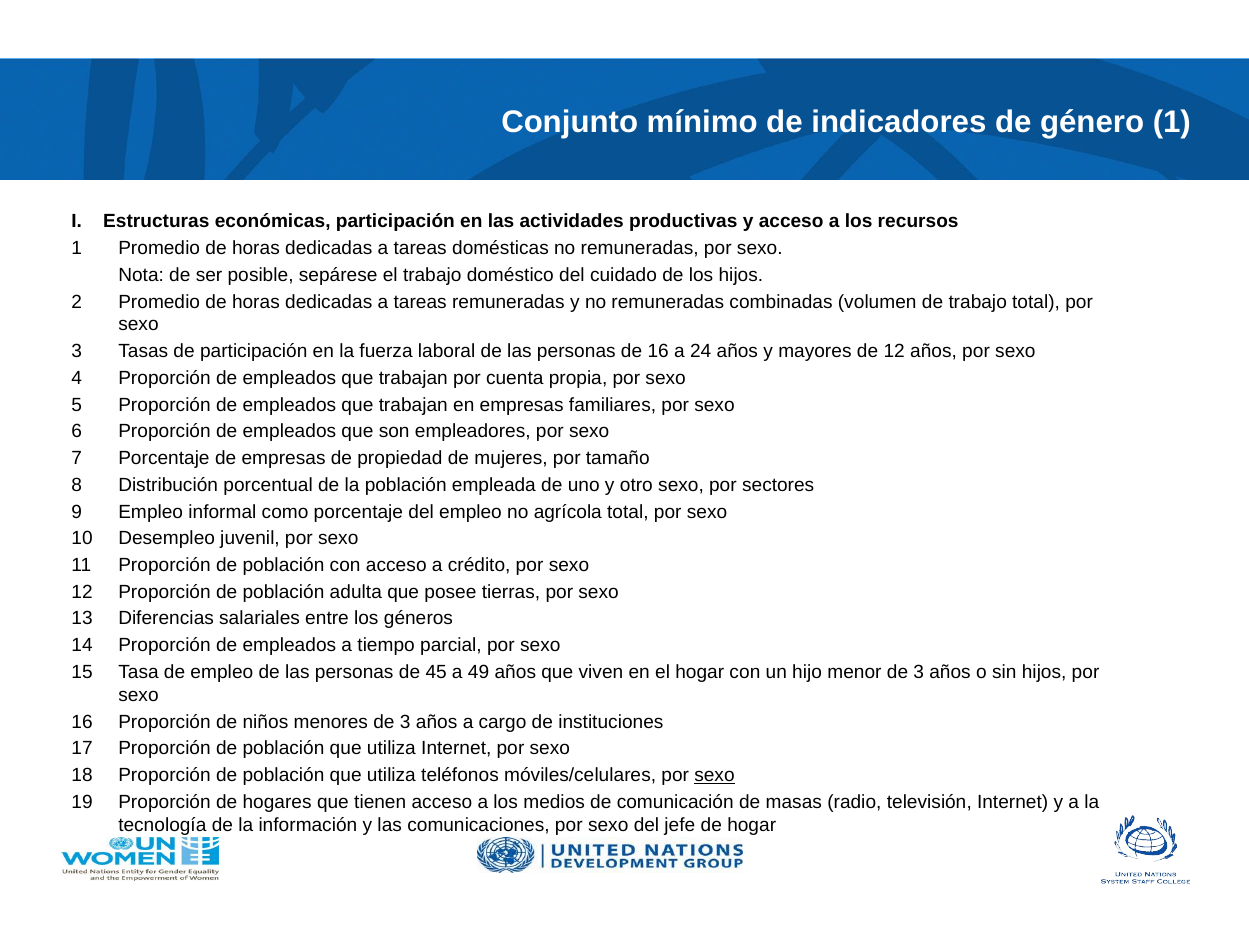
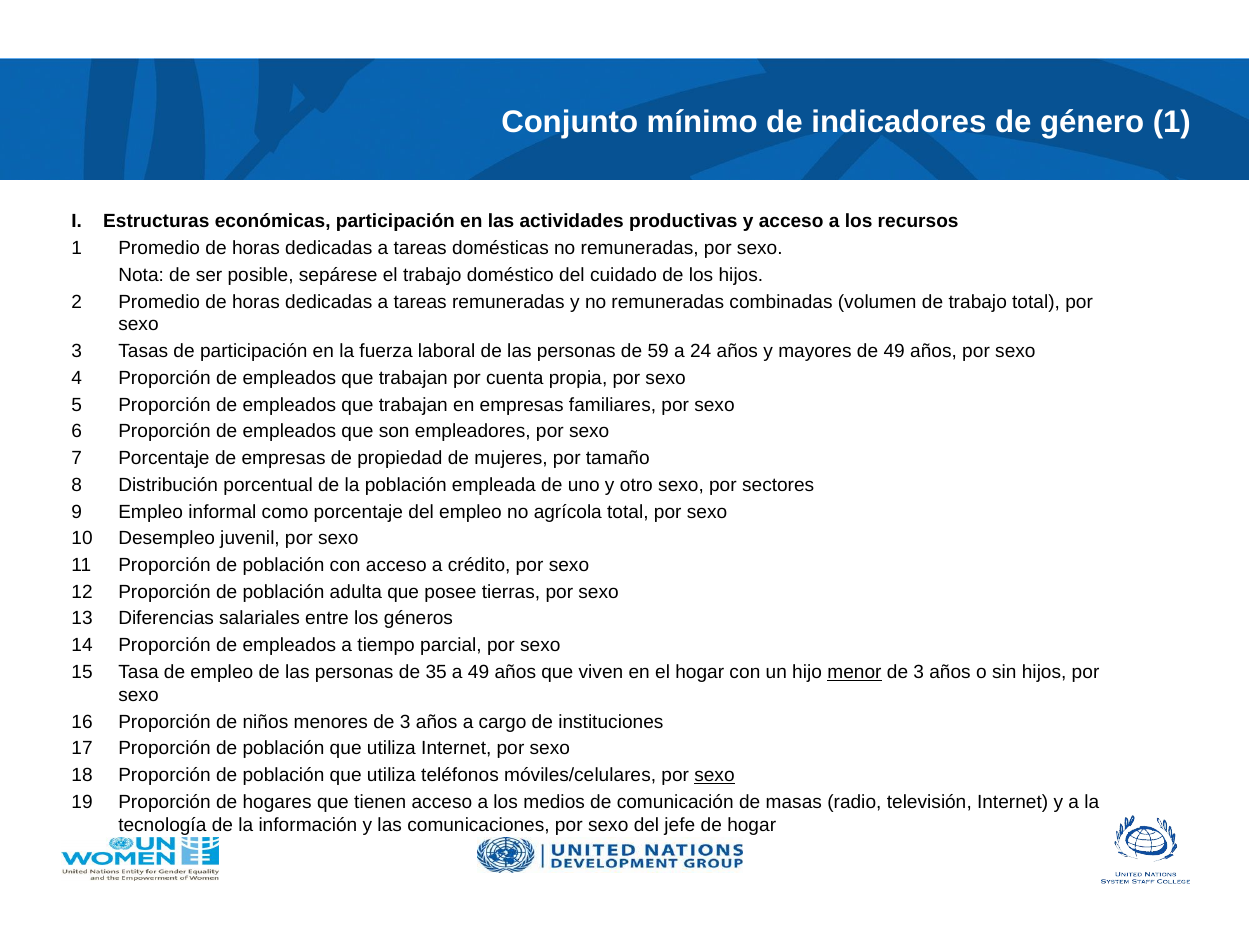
de 16: 16 -> 59 (658, 352)
de 12: 12 -> 49 (894, 352)
45: 45 -> 35 (436, 673)
menor underline: none -> present (854, 673)
